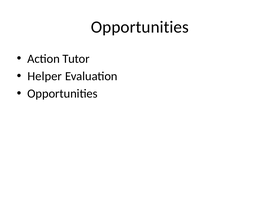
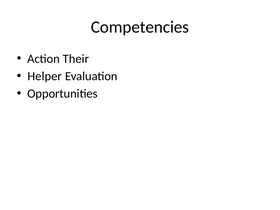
Opportunities: Opportunities -> Competencies (140, 27)
Tutor: Tutor -> Their (76, 59)
